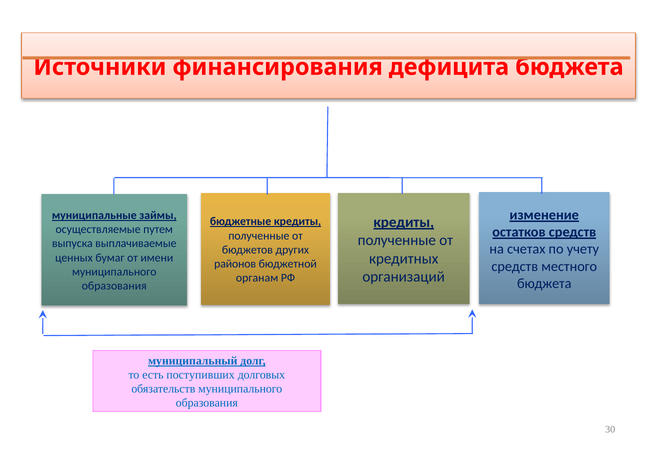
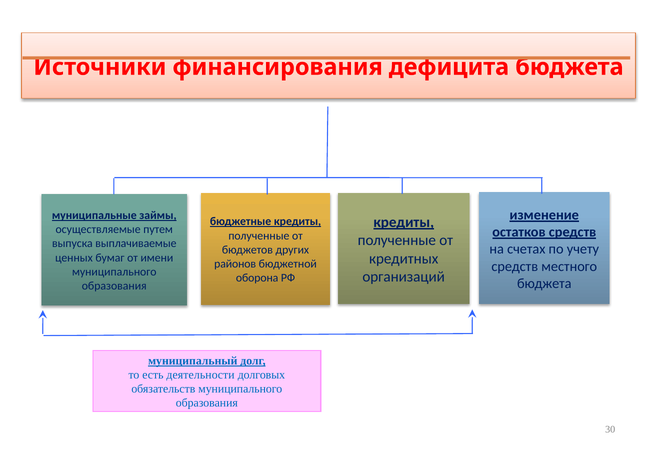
органам: органам -> оборона (257, 278)
поступивших: поступивших -> деятельности (201, 375)
